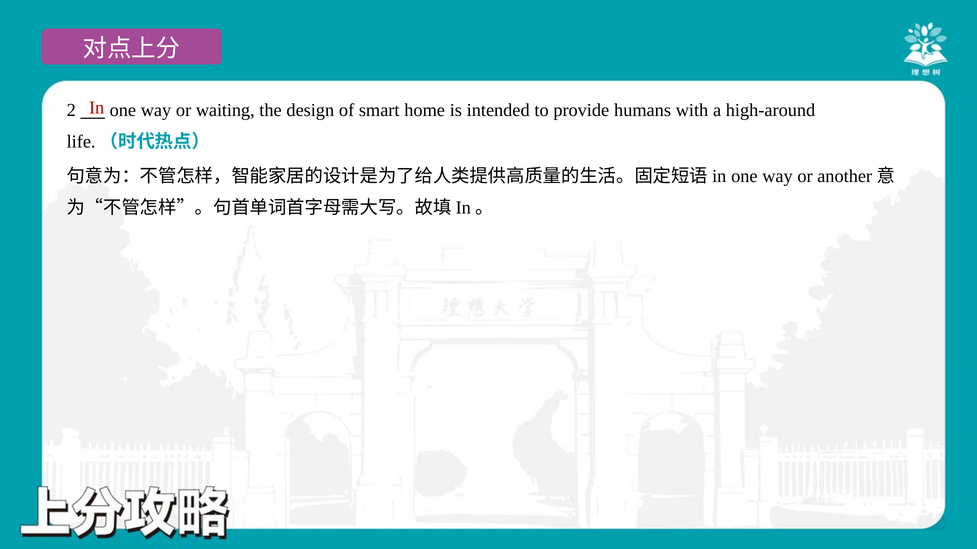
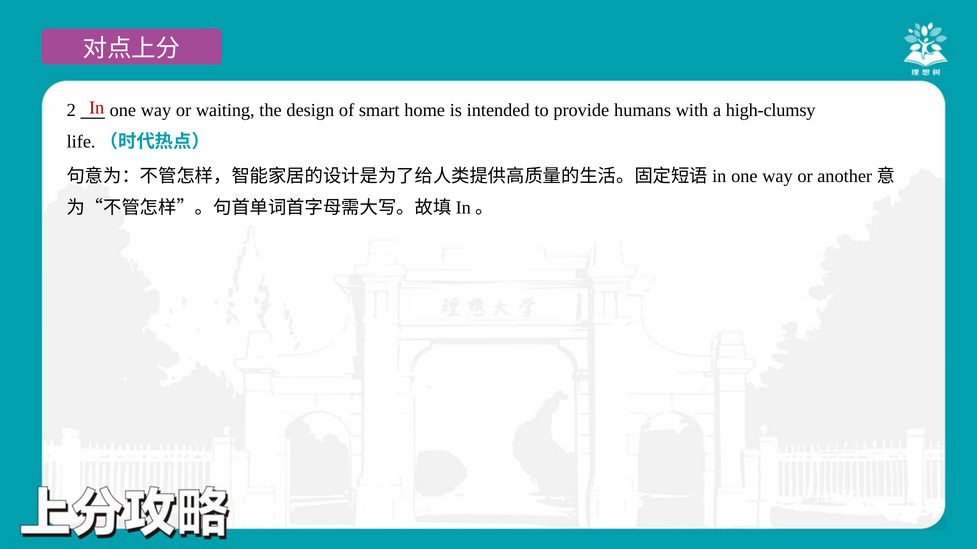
high-around: high-around -> high-clumsy (771, 110)
